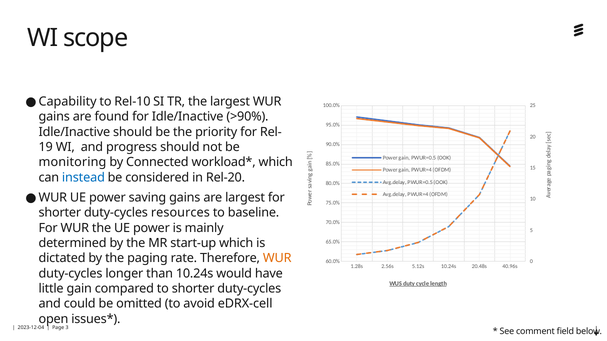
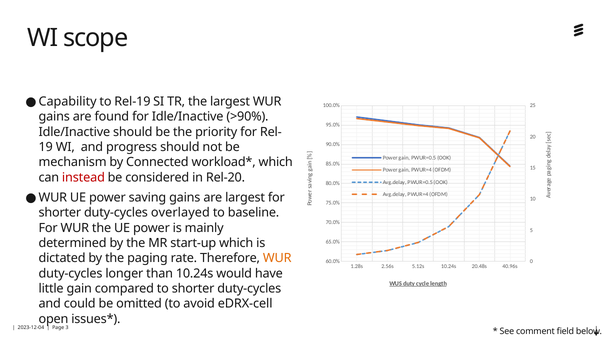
Rel-10: Rel-10 -> Rel-19 (132, 102)
monitoring: monitoring -> mechanism (73, 162)
instead colour: blue -> red (83, 178)
resources: resources -> overlayed (180, 213)
